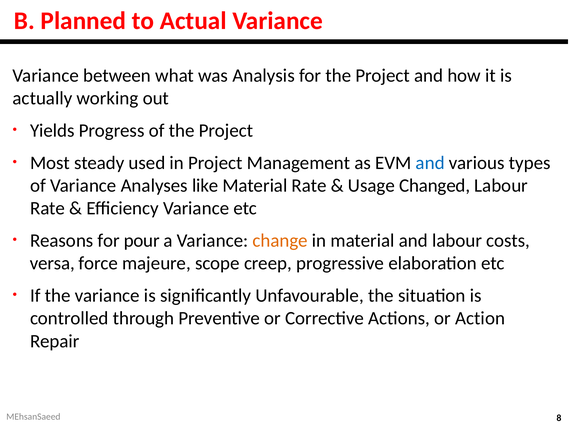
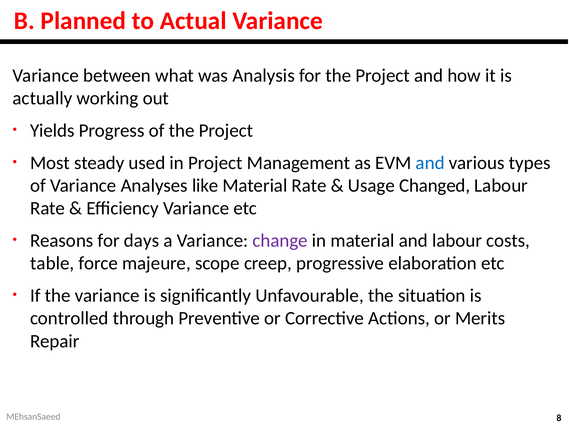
pour: pour -> days (142, 240)
change colour: orange -> purple (280, 240)
versa: versa -> table (52, 263)
Action: Action -> Merits (480, 318)
